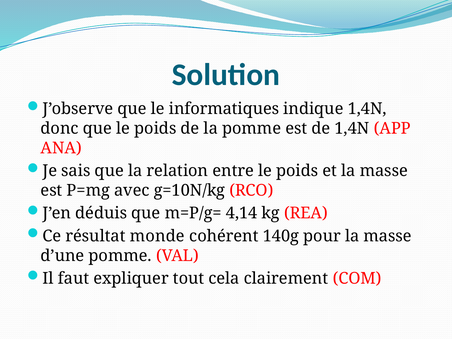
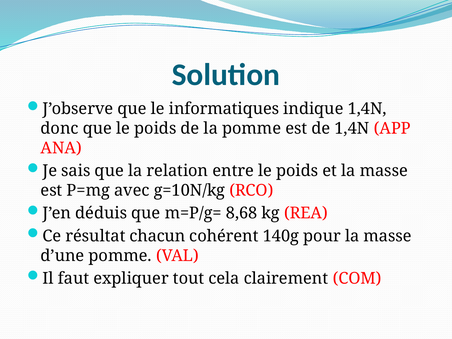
4,14: 4,14 -> 8,68 (242, 213)
monde: monde -> chacun (157, 236)
